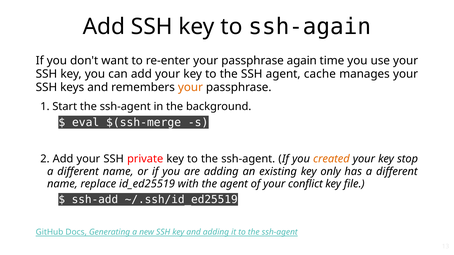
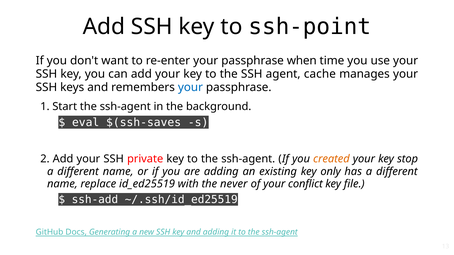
ssh-again: ssh-again -> ssh-point (310, 27)
again: again -> when (302, 61)
your colour: orange -> blue (190, 87)
$(ssh-merge: $(ssh-merge -> $(ssh-saves (144, 122)
the agent: agent -> never (234, 184)
